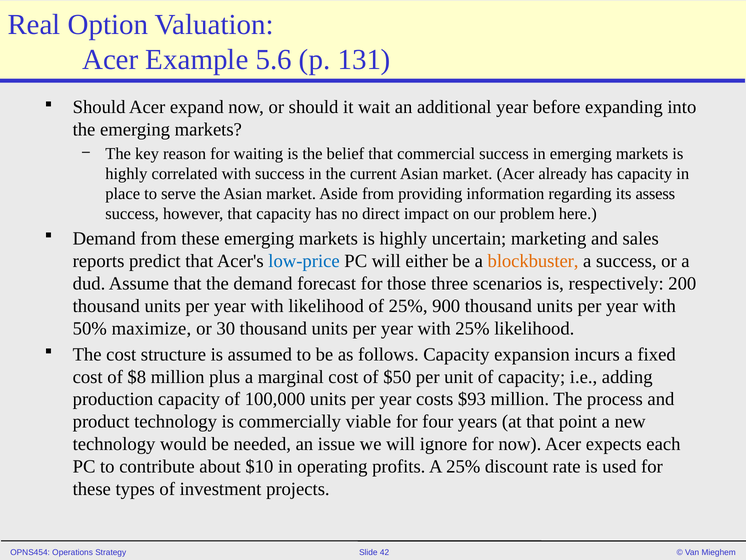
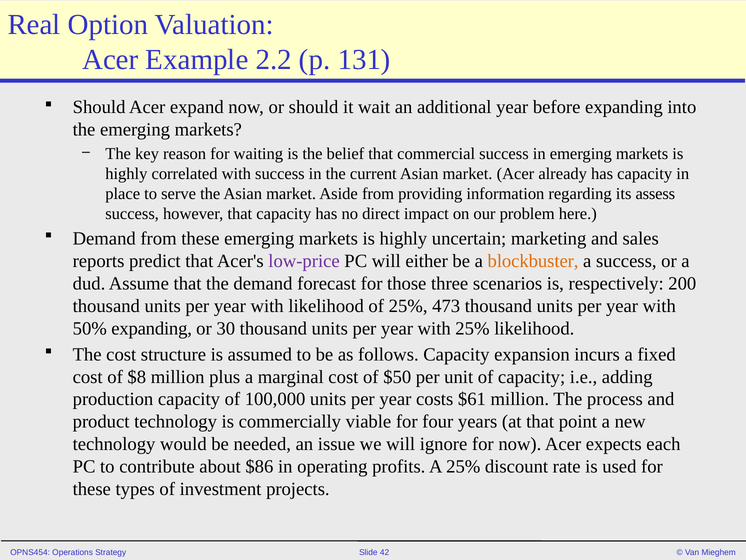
5.6: 5.6 -> 2.2 (274, 59)
low-price colour: blue -> purple (304, 261)
900: 900 -> 473 (446, 306)
50% maximize: maximize -> expanding (152, 328)
$93: $93 -> $61 (472, 399)
$10: $10 -> $86 (259, 466)
